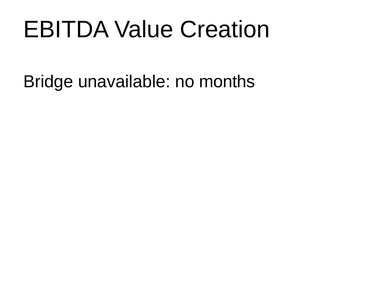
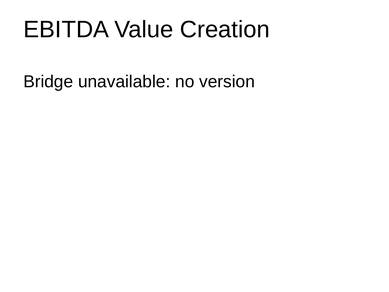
months: months -> version (227, 82)
